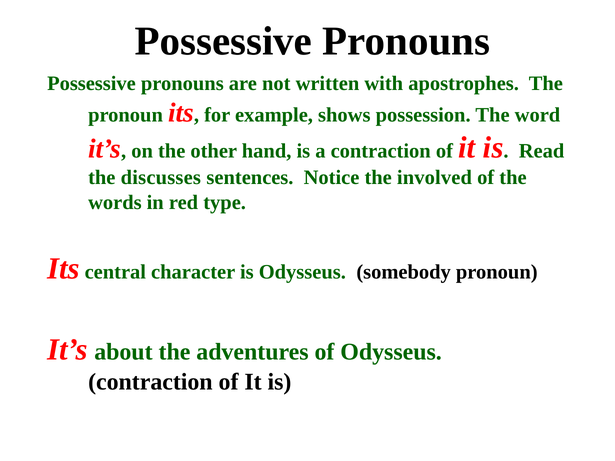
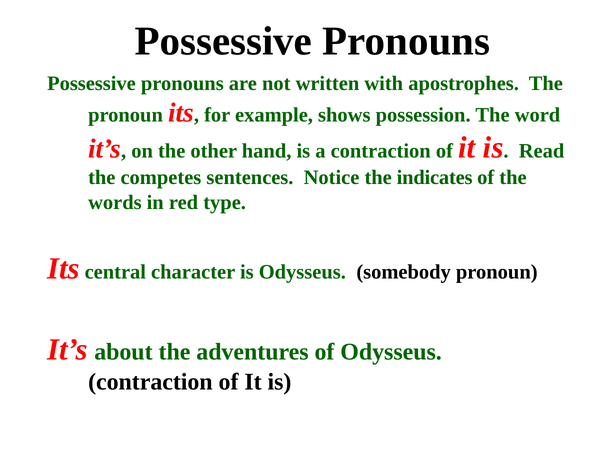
discusses: discusses -> competes (161, 178)
involved: involved -> indicates (435, 178)
